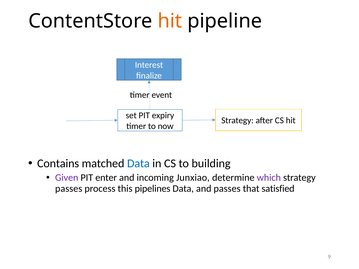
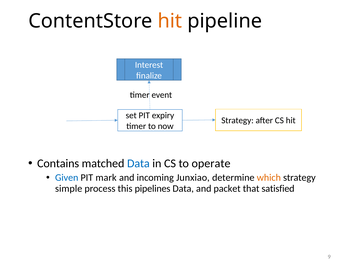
building: building -> operate (211, 164)
Given colour: purple -> blue (67, 178)
enter: enter -> mark (106, 178)
which colour: purple -> orange (269, 178)
passes: passes -> simple (69, 189)
and passes: passes -> packet (227, 189)
